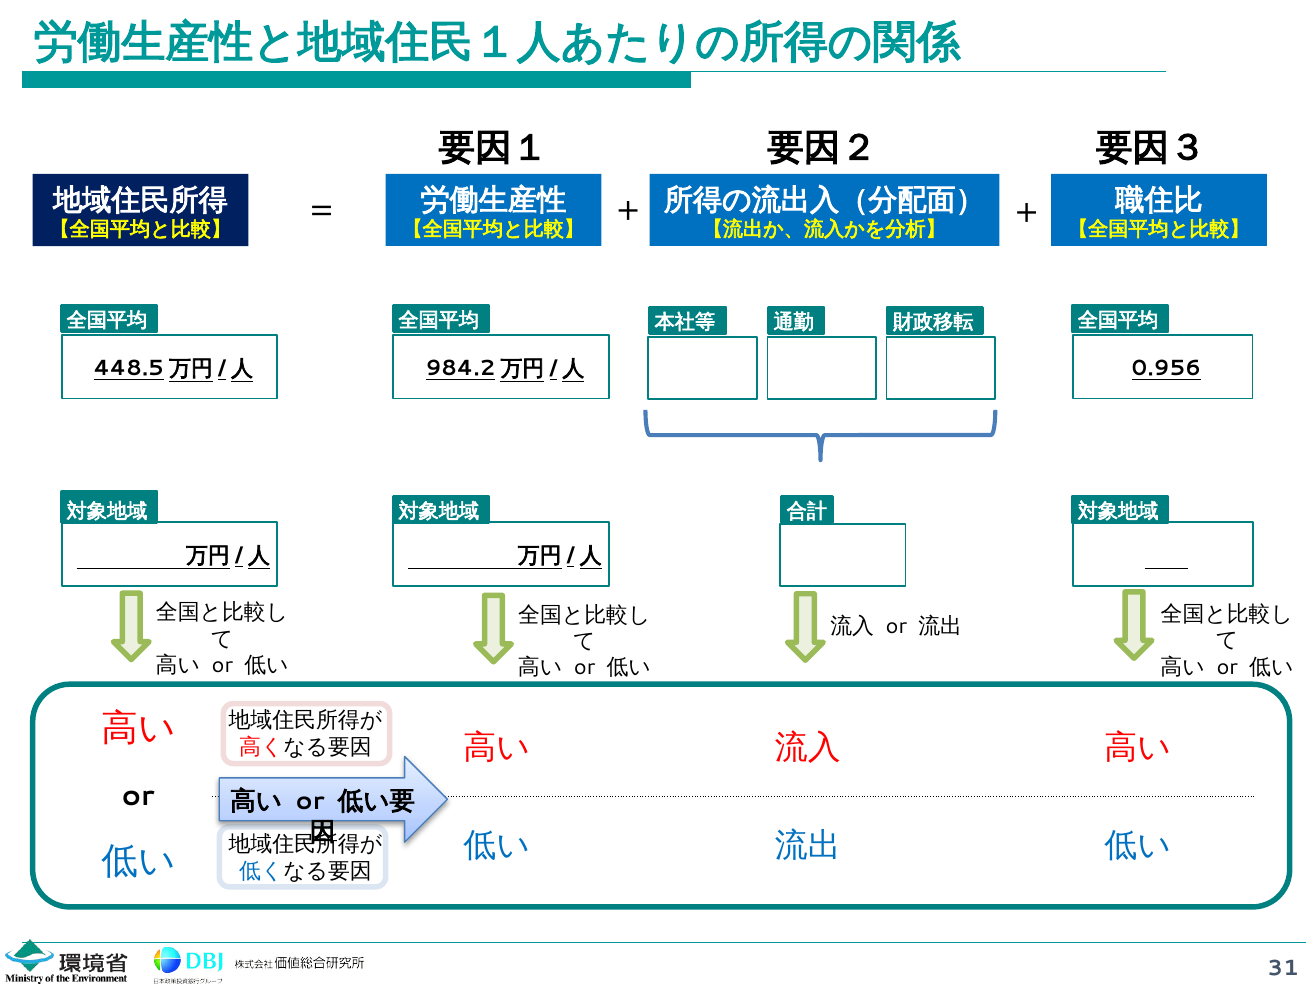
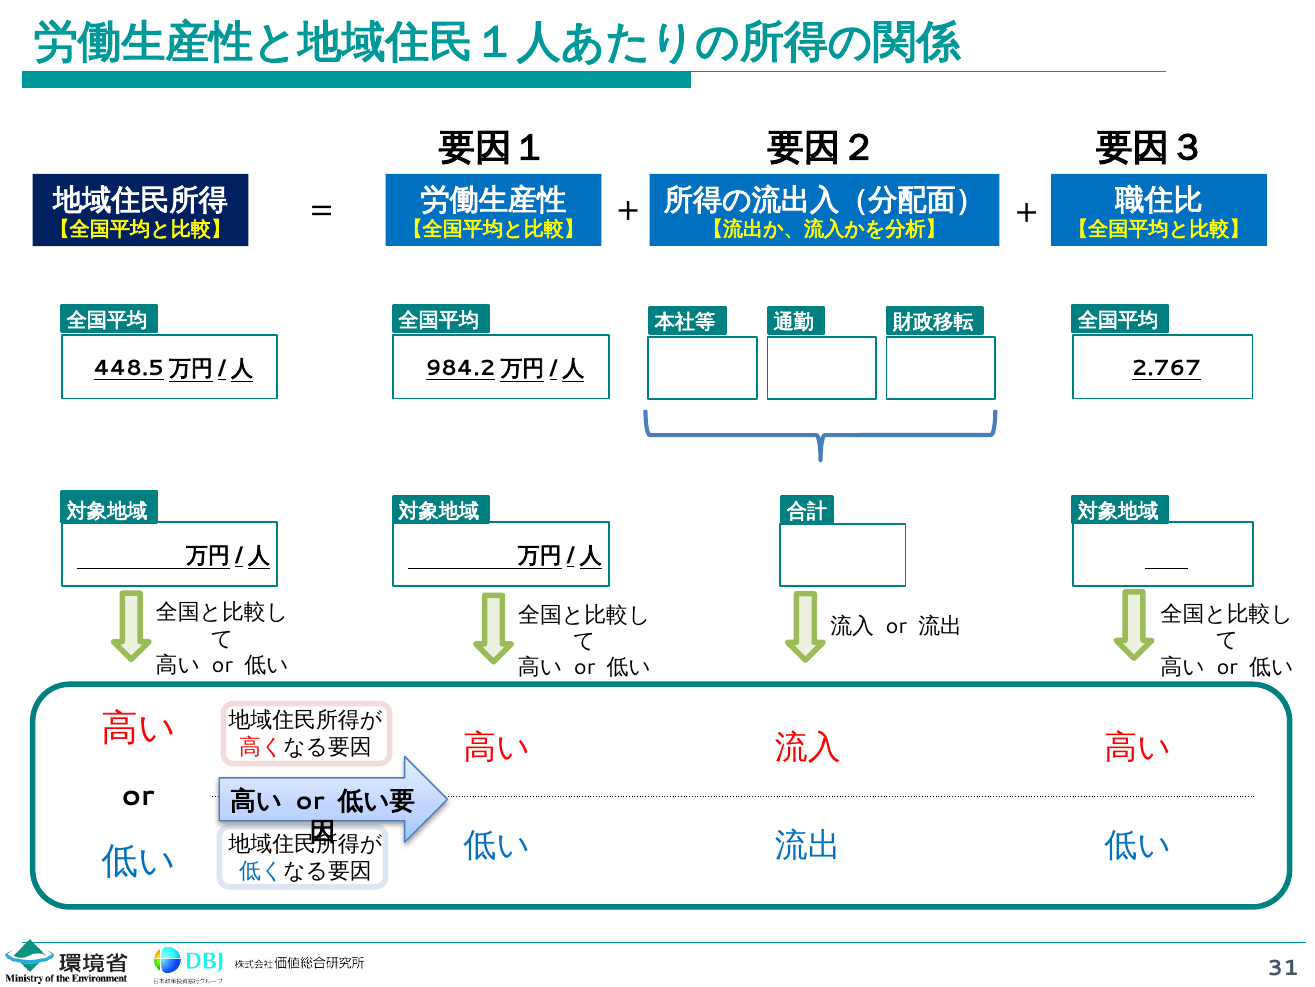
0.956: 0.956 -> 2.767 (1166, 368)
